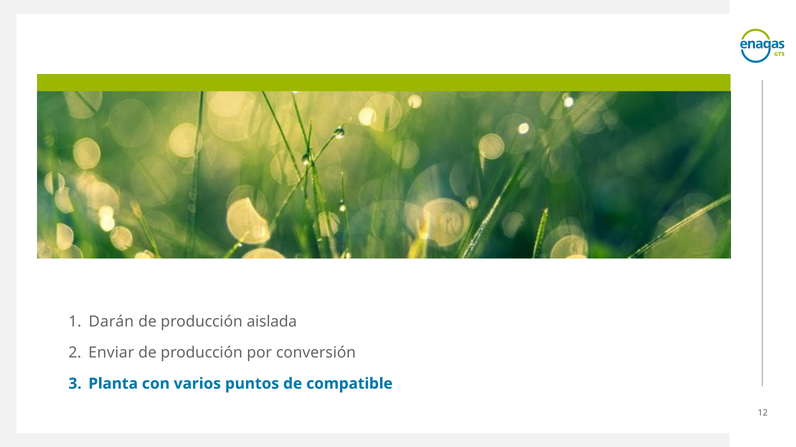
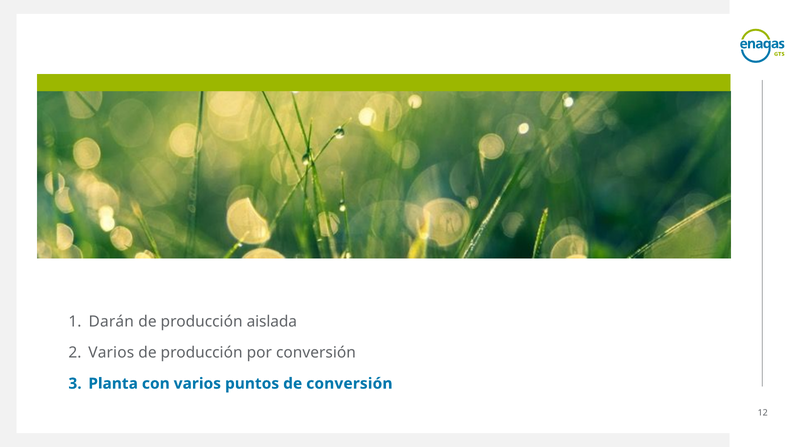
Enviar: Enviar -> Varios (111, 353)
de compatible: compatible -> conversión (349, 384)
